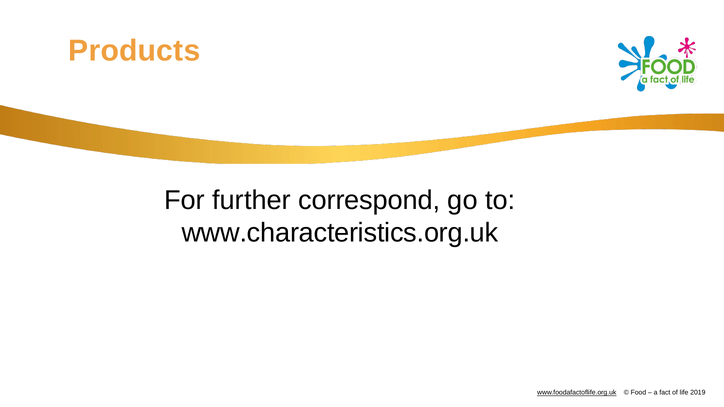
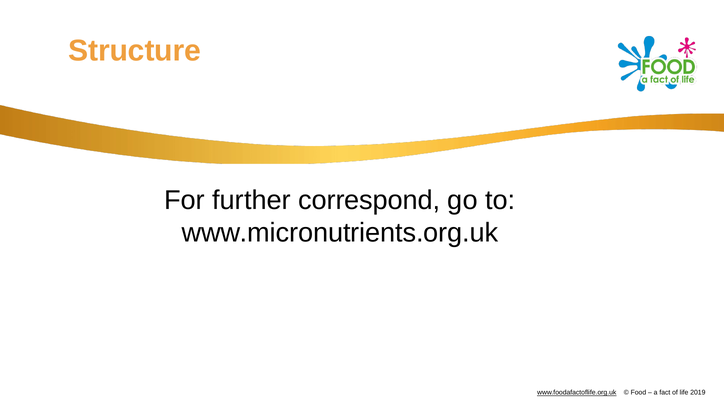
Products: Products -> Structure (135, 51)
www.characteristics.org.uk: www.characteristics.org.uk -> www.micronutrients.org.uk (340, 233)
